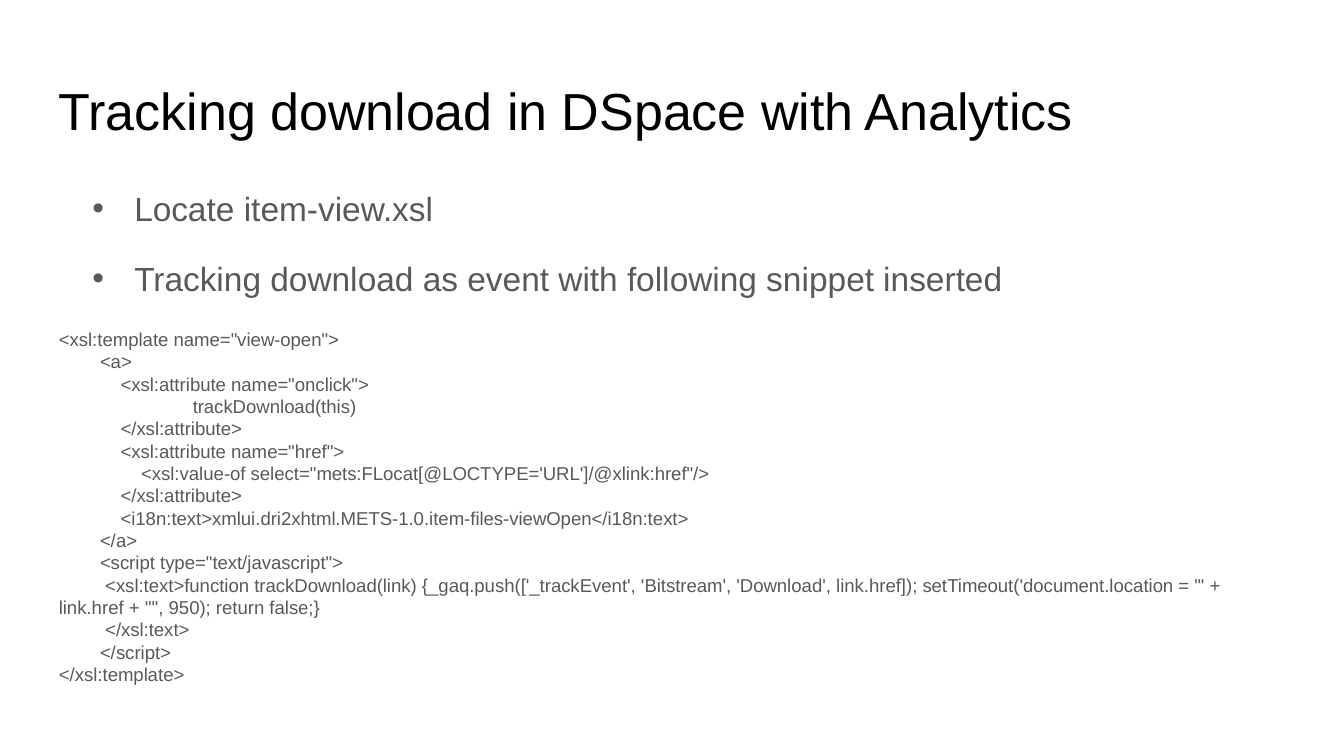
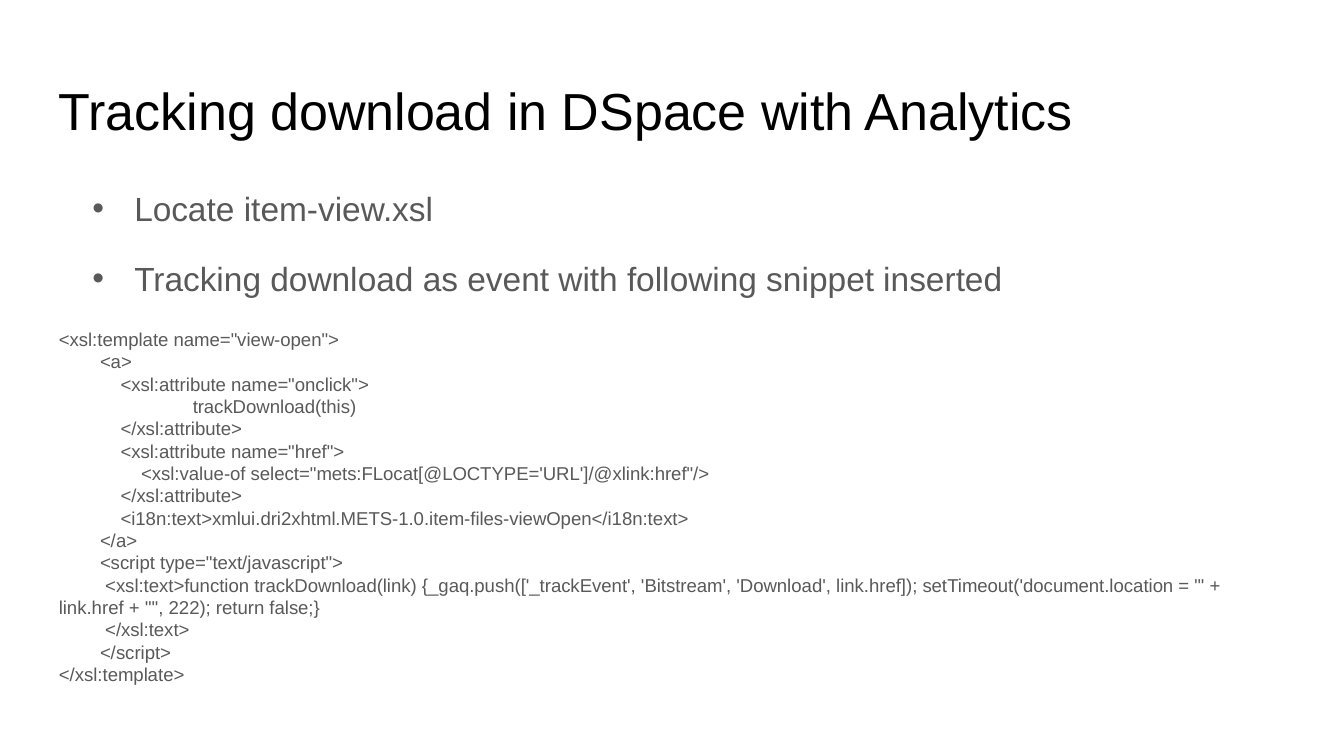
950: 950 -> 222 (190, 608)
